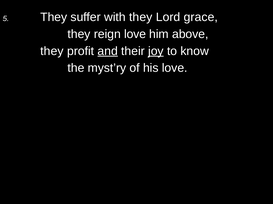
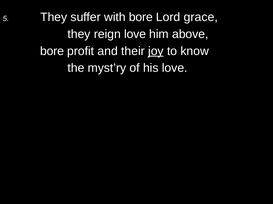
with they: they -> bore (141, 17)
they: they -> bore (52, 51)
and underline: present -> none (108, 51)
